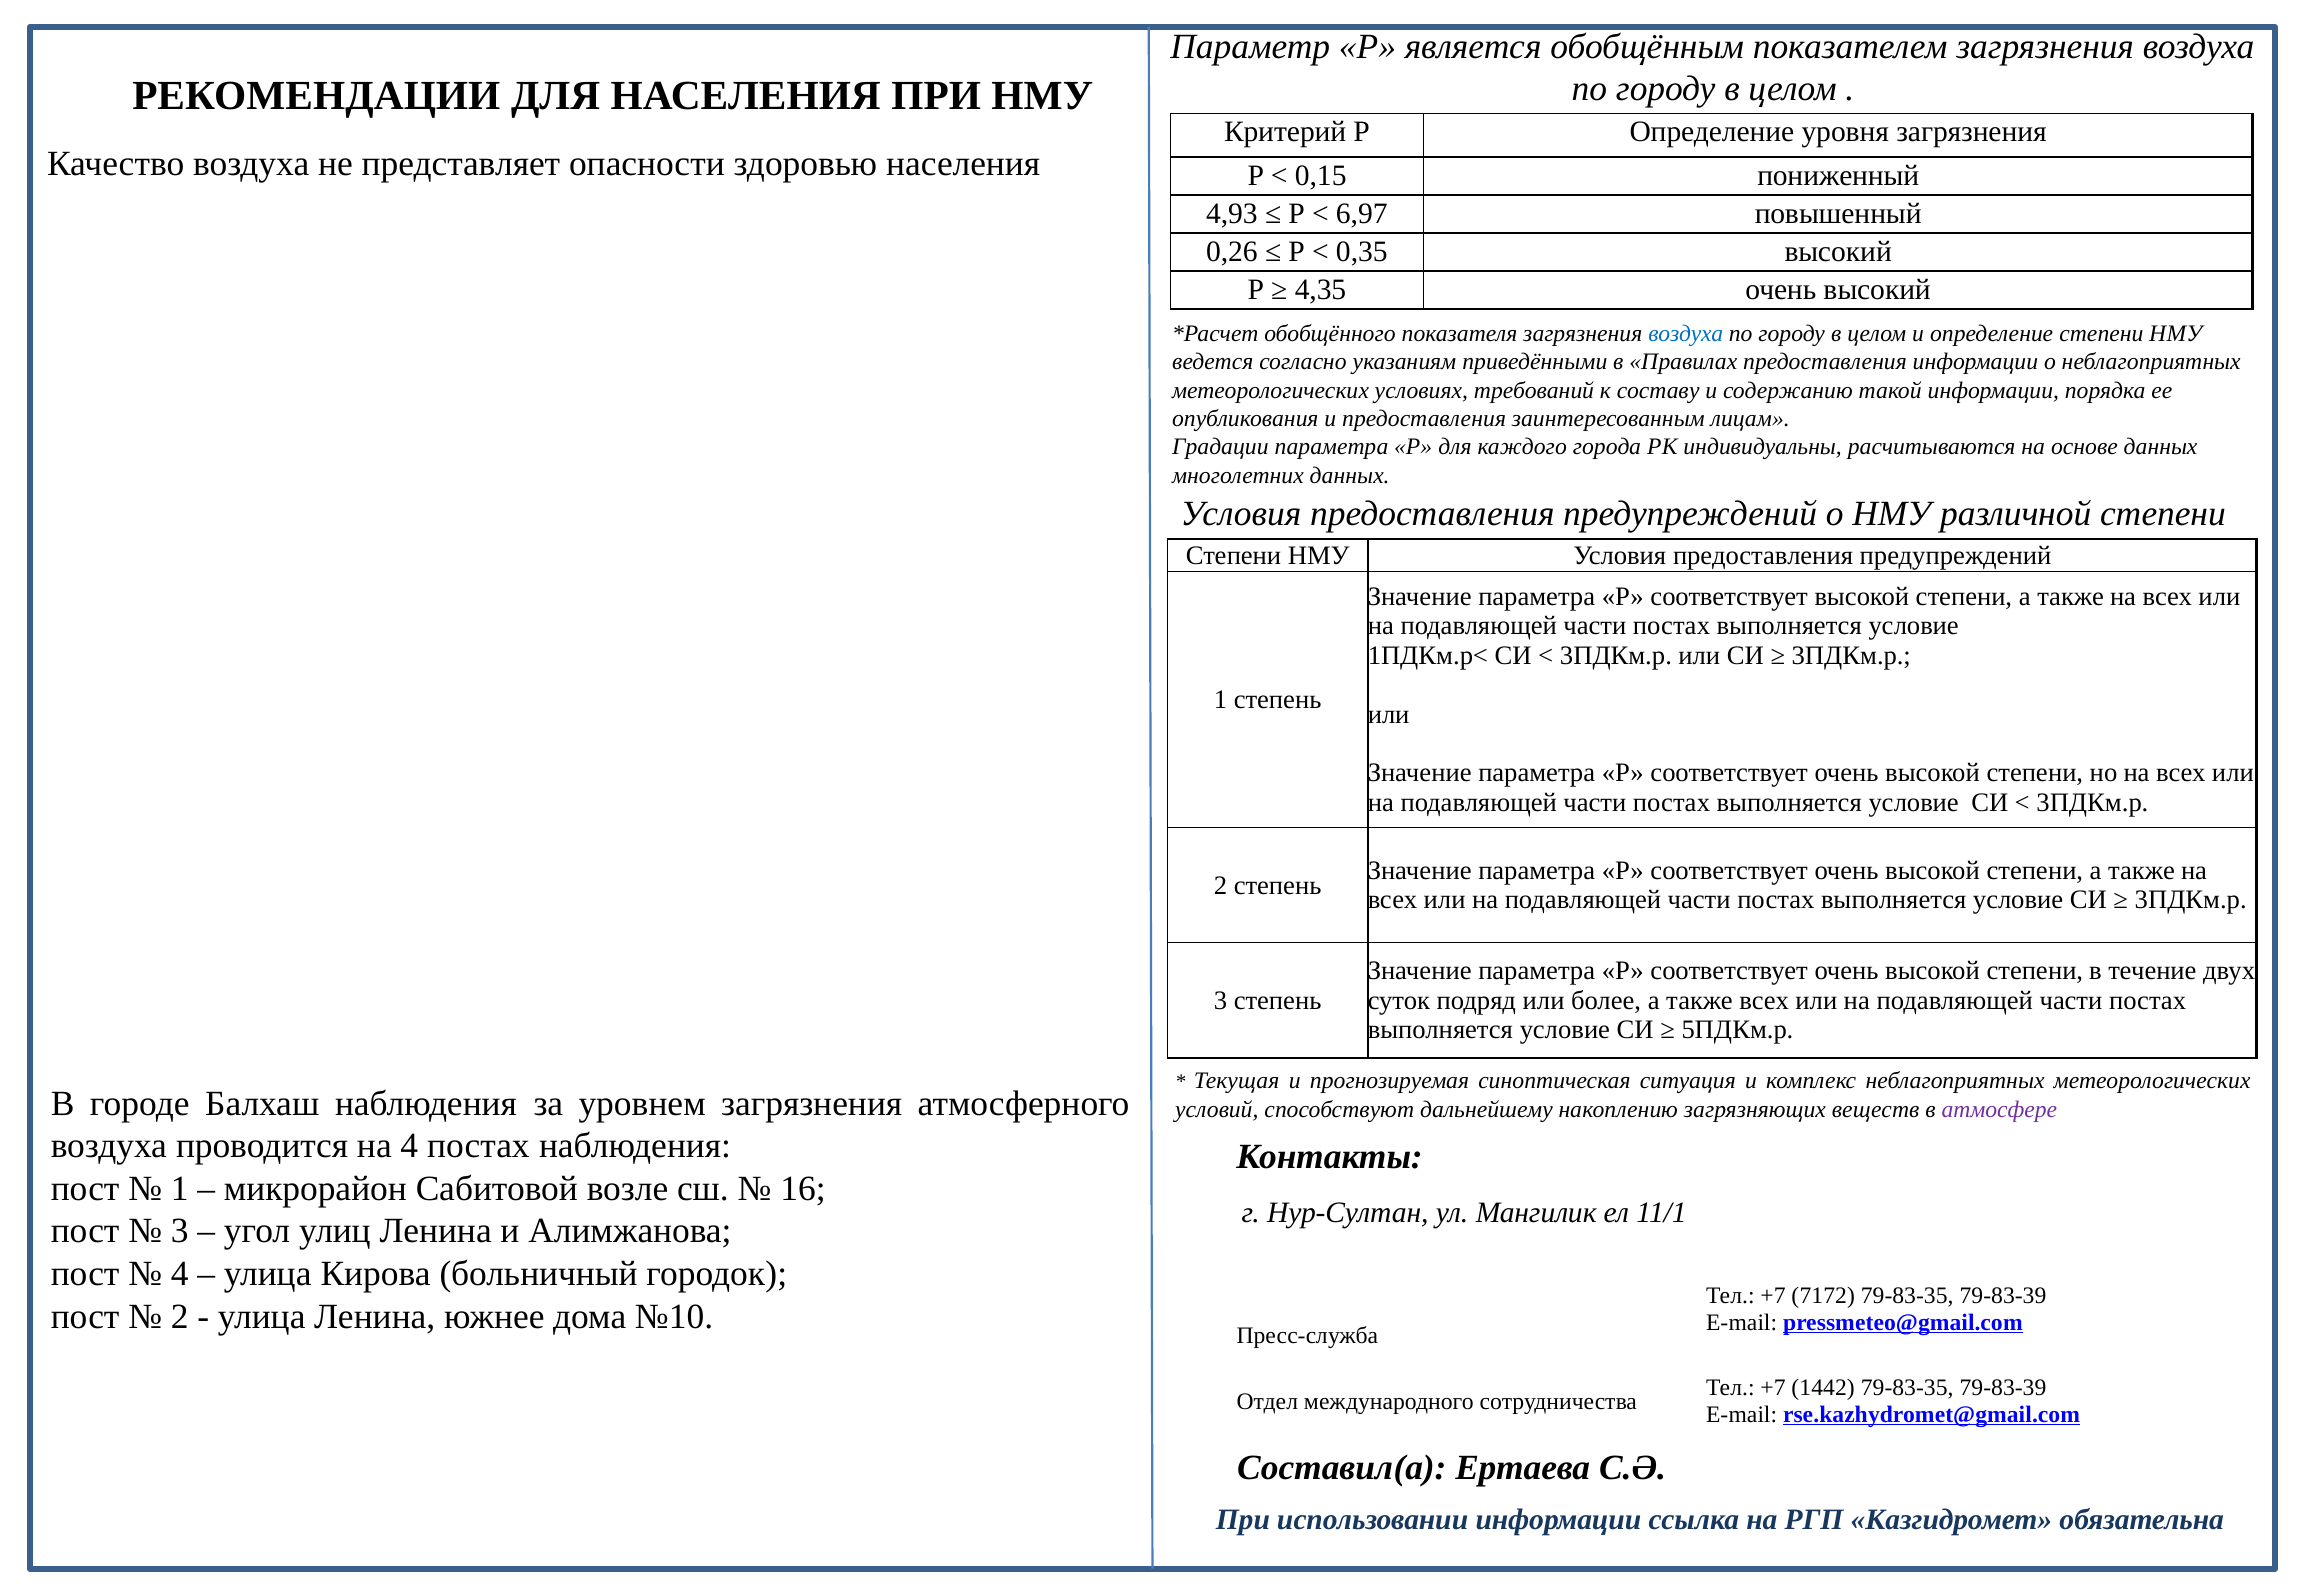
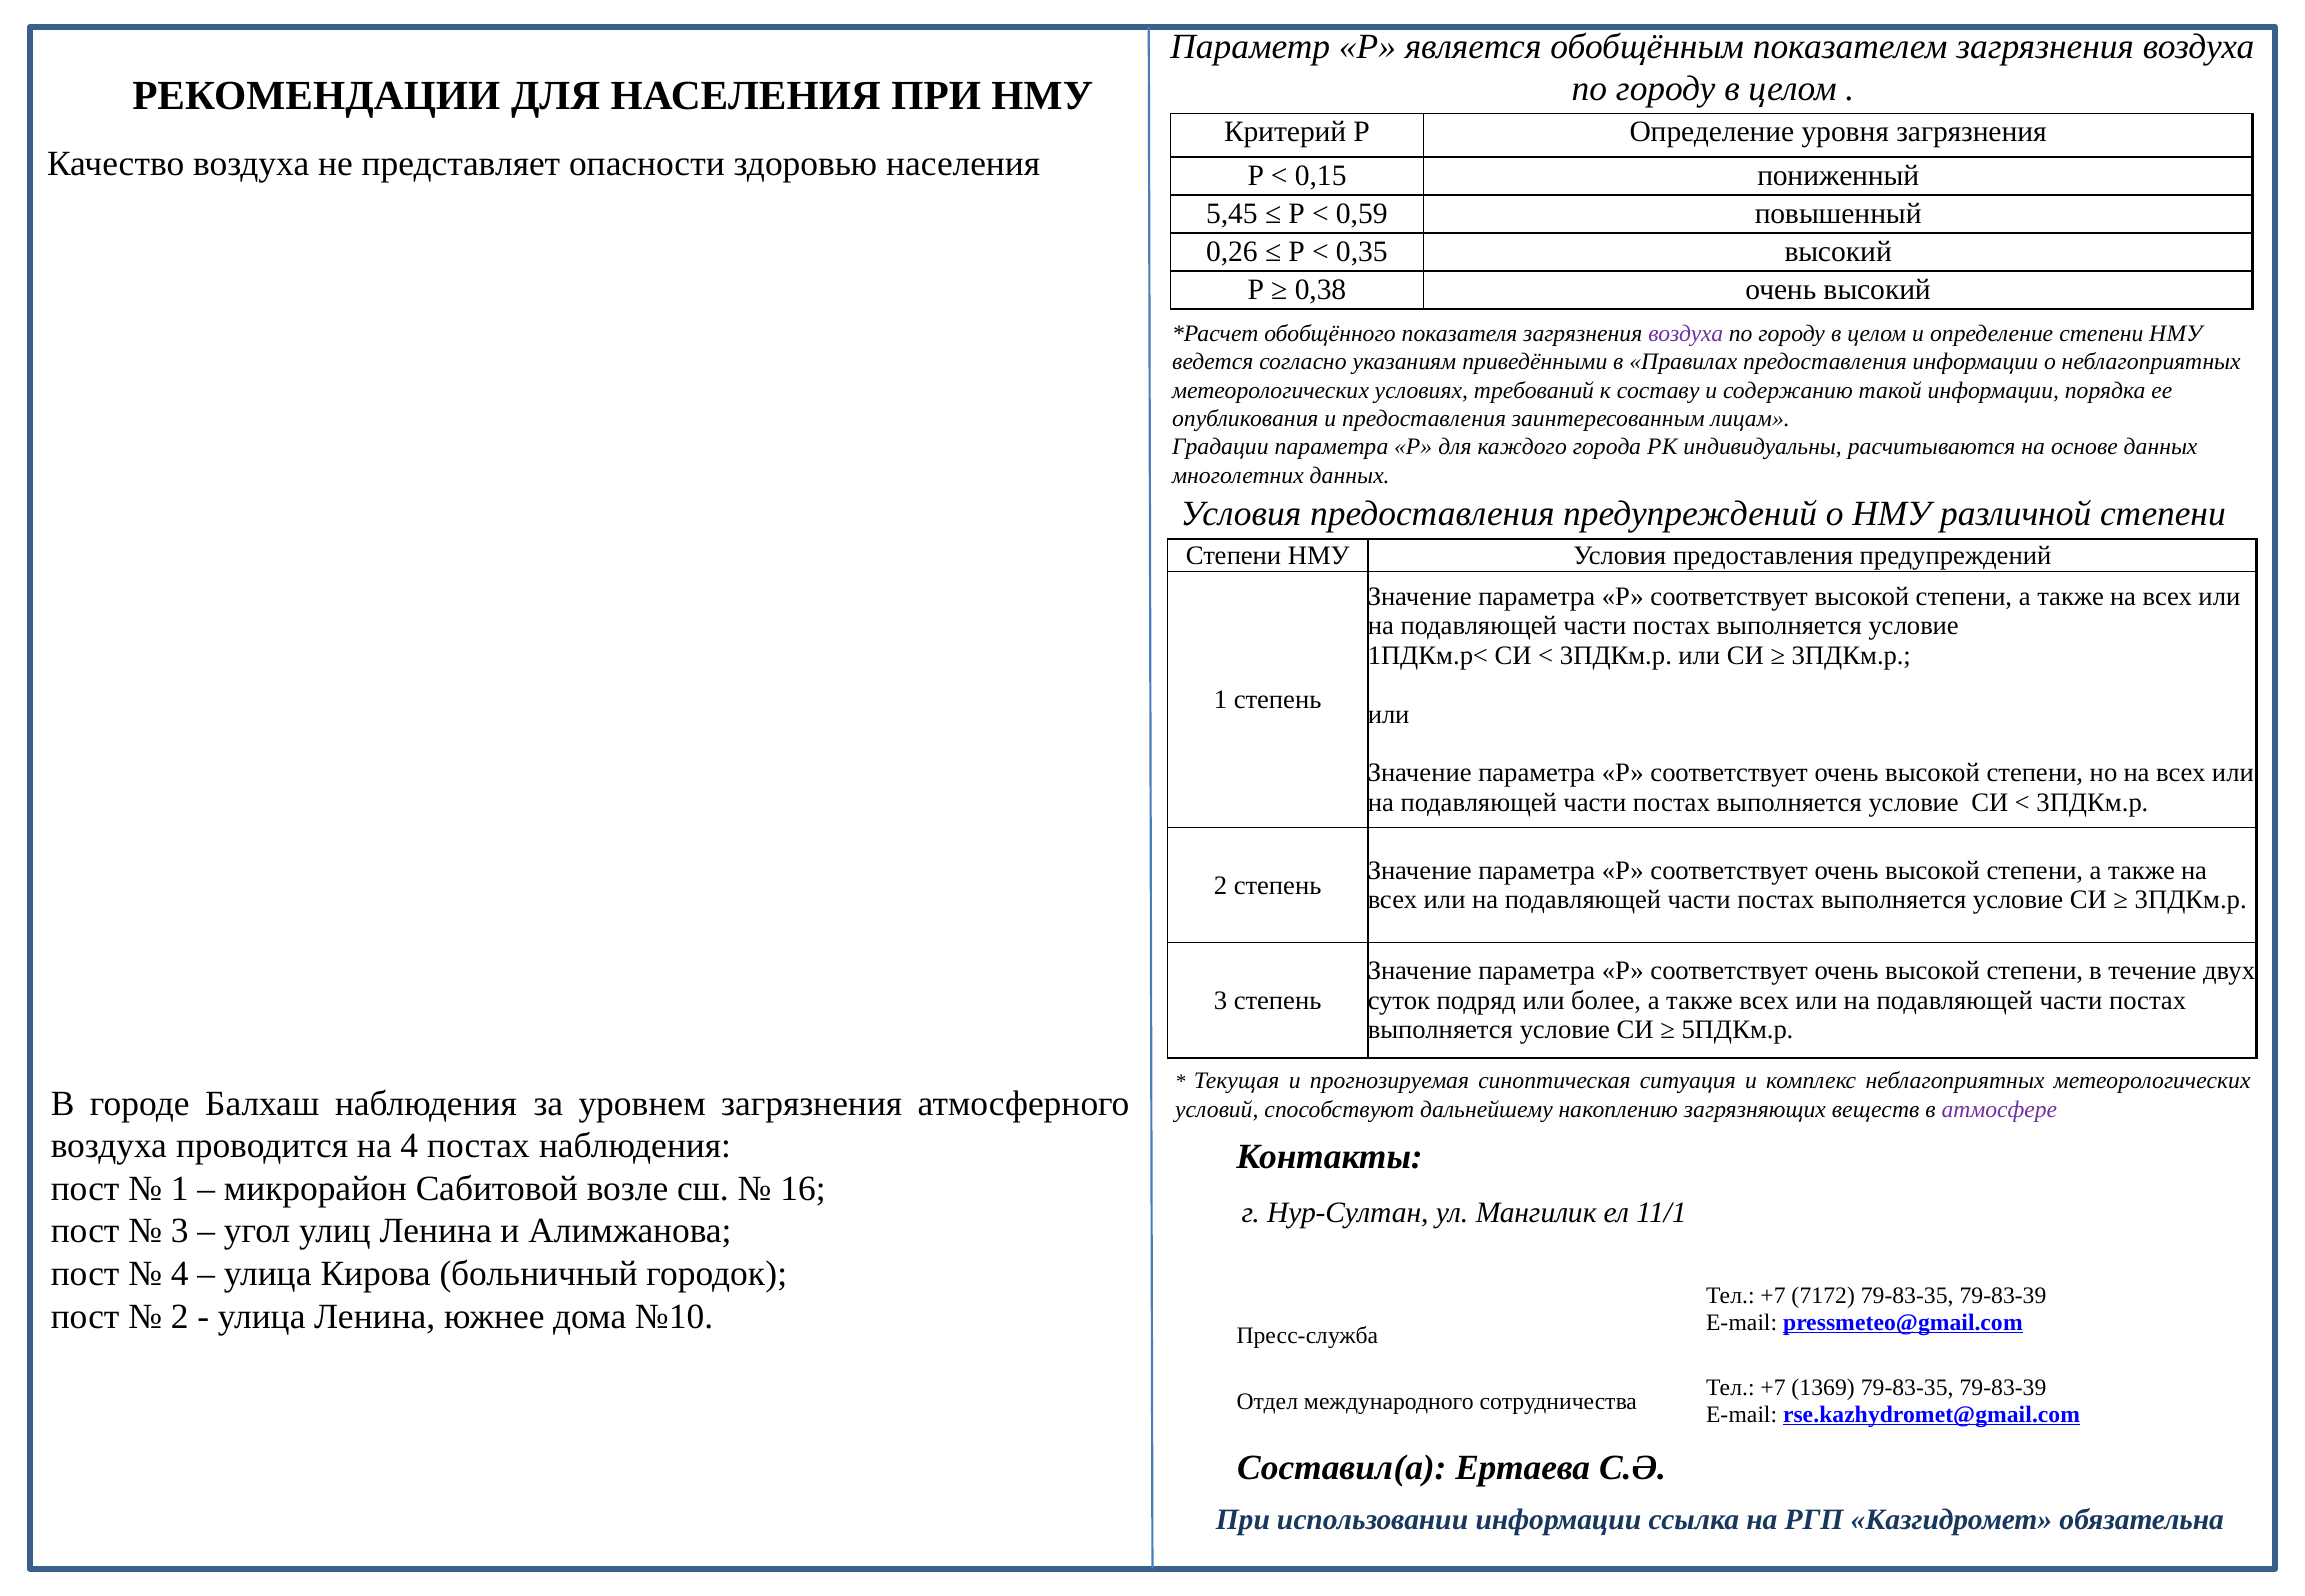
4,93: 4,93 -> 5,45 (1232, 214)
6,97: 6,97 -> 0,59 (1362, 214)
4,35: 4,35 -> 0,38 (1321, 290)
воздуха colour: blue -> purple (1686, 334)
1442: 1442 -> 1369 (1823, 1388)
